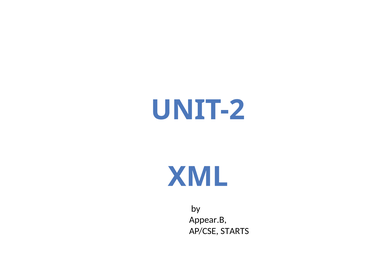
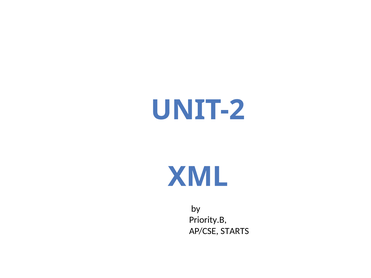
Appear.B: Appear.B -> Priority.B (208, 220)
